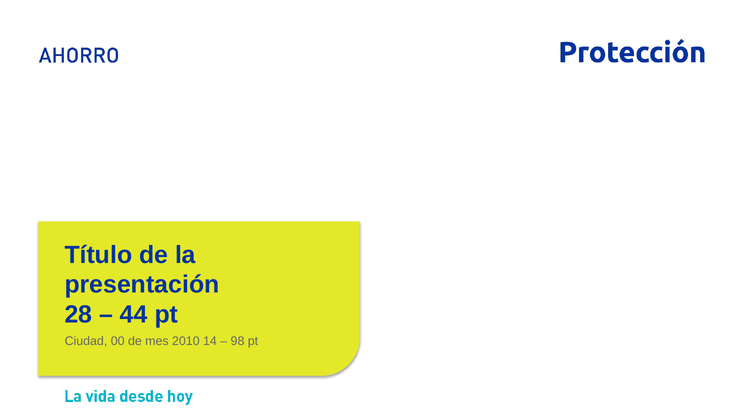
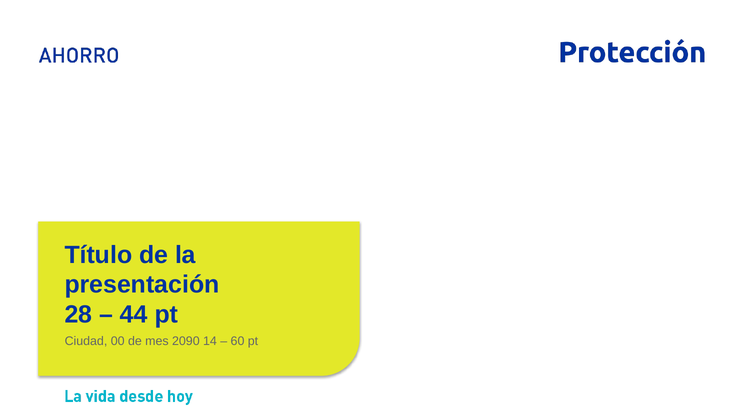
2010: 2010 -> 2090 (186, 341)
98: 98 -> 60 (238, 341)
